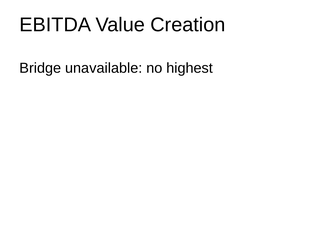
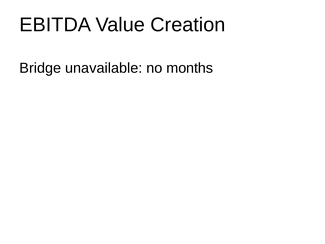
highest: highest -> months (190, 68)
